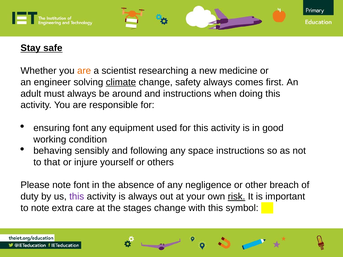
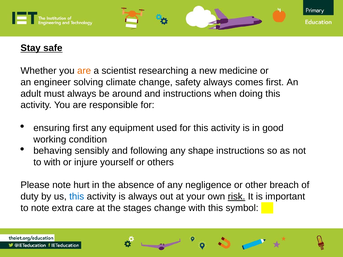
climate underline: present -> none (121, 82)
ensuring font: font -> first (80, 128)
space: space -> shape (201, 151)
to that: that -> with (52, 162)
note font: font -> hurt (82, 185)
this colour: purple -> blue (77, 197)
